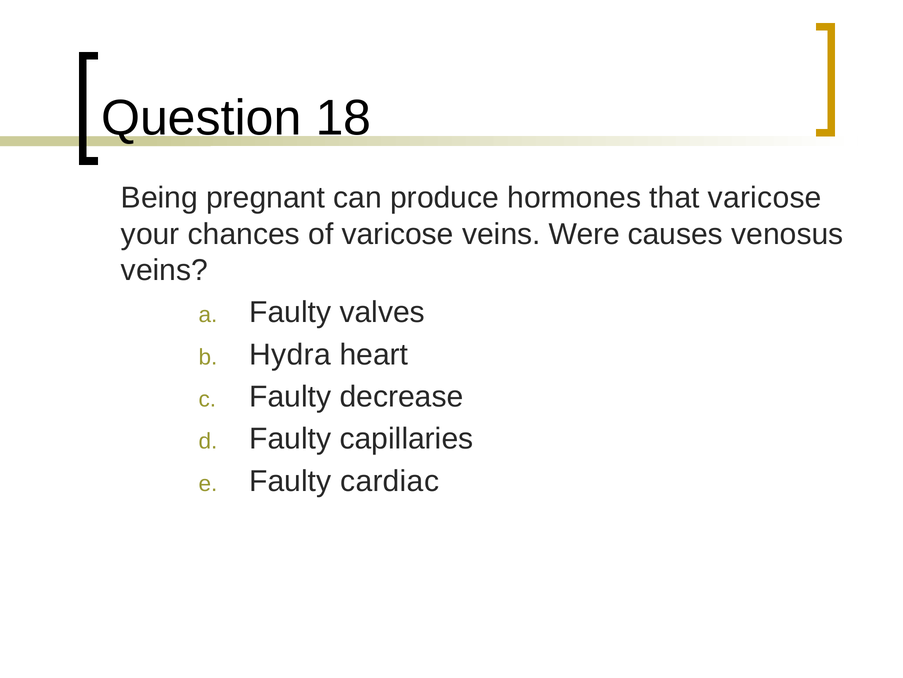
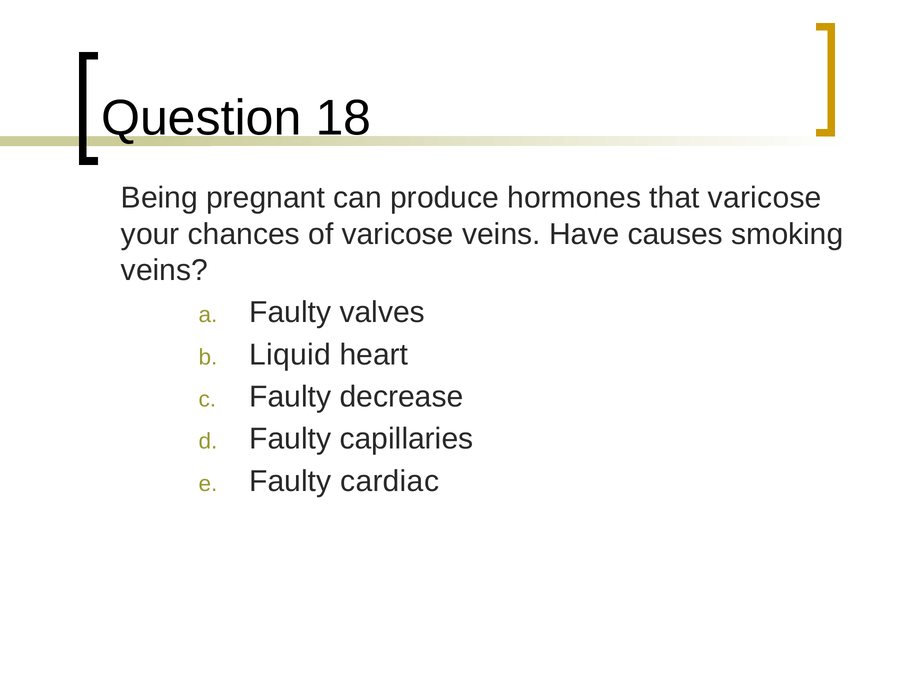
Were: Were -> Have (584, 234)
venosus: venosus -> smoking (787, 234)
Hydra: Hydra -> Liquid (290, 354)
